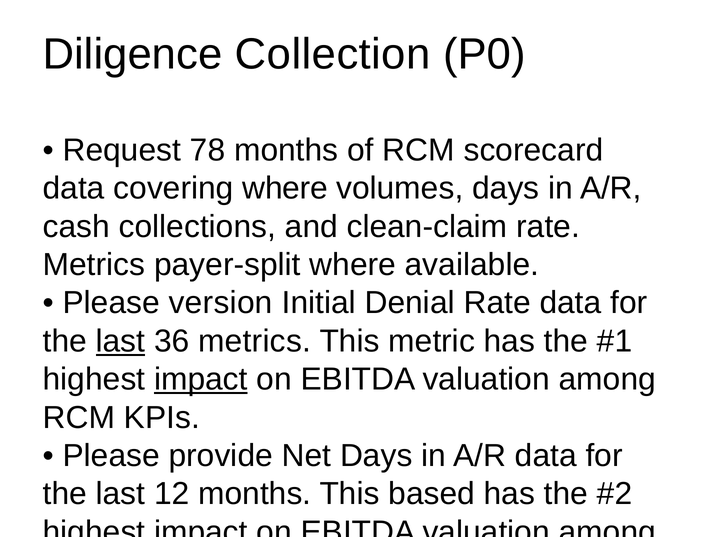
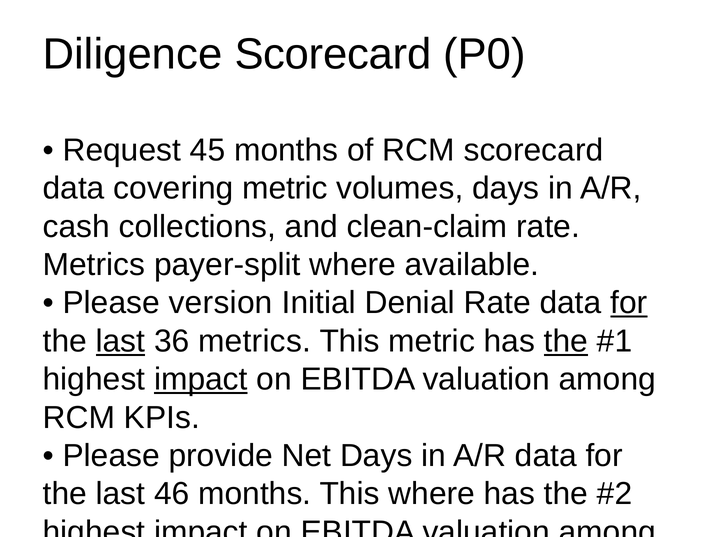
Diligence Collection: Collection -> Scorecard (333, 54)
78: 78 -> 45 (208, 150)
covering where: where -> metric (285, 188)
for underline: none -> present (629, 303)
the underline: none -> present (566, 341)
12: 12 -> 46 (172, 493)
This based: based -> where (432, 493)
